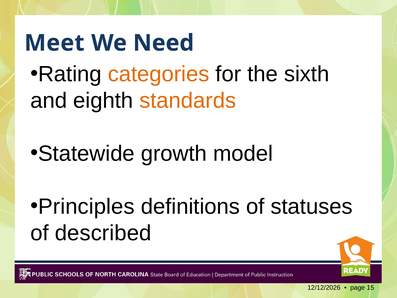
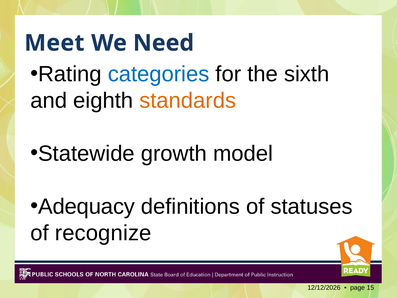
categories colour: orange -> blue (159, 74)
Principles: Principles -> Adequacy (86, 206)
described: described -> recognize (103, 233)
